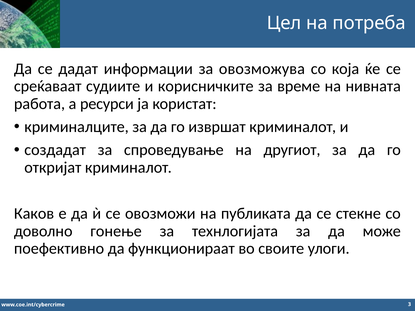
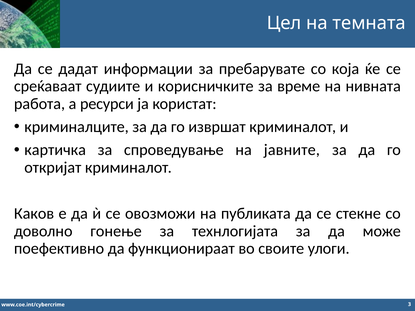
потреба: потреба -> темната (369, 23)
овозможува: овозможува -> пребарувате (262, 69)
создадат: создадат -> картичка (55, 150)
другиот: другиот -> јавните (292, 150)
